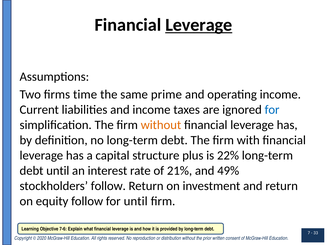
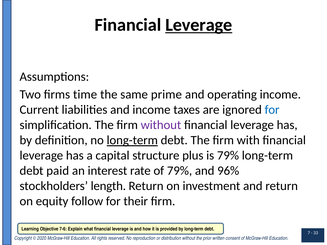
without colour: orange -> purple (161, 125)
long-term underline: none -> present (132, 140)
is 22%: 22% -> 79% (228, 156)
debt until: until -> paid (58, 171)
of 21%: 21% -> 79% (180, 171)
49%: 49% -> 96% (228, 171)
stockholders follow: follow -> length (108, 186)
for until: until -> their (136, 202)
